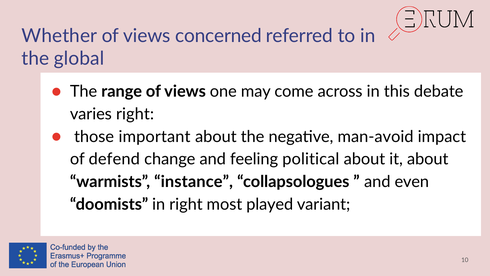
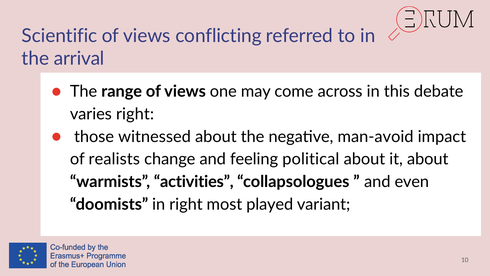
Whether: Whether -> Scientific (59, 36)
concerned: concerned -> conflicting (218, 36)
global: global -> arrival (79, 59)
important: important -> witnessed (155, 136)
defend: defend -> realists (114, 159)
instance: instance -> activities (194, 182)
